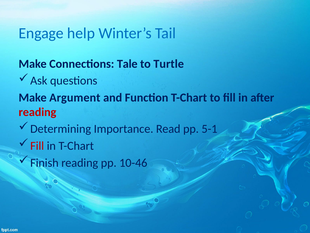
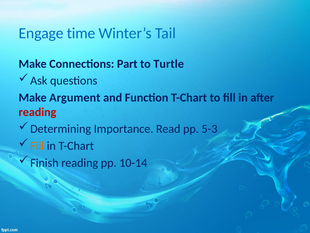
help: help -> time (81, 33)
Tale: Tale -> Part (127, 64)
5-1: 5-1 -> 5-3 (209, 129)
Fill colour: red -> orange (37, 146)
10-46: 10-46 -> 10-14 (133, 162)
